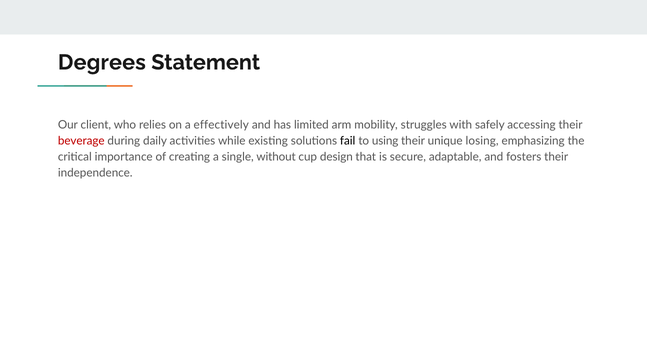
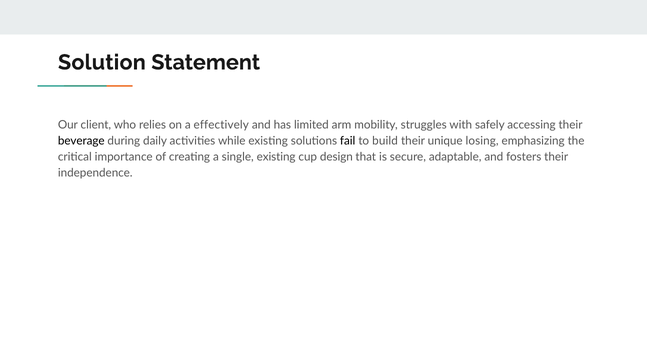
Degrees: Degrees -> Solution (102, 62)
beverage colour: red -> black (81, 141)
using: using -> build (385, 141)
single without: without -> existing (276, 157)
